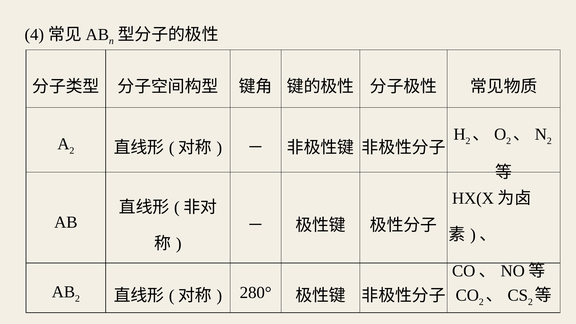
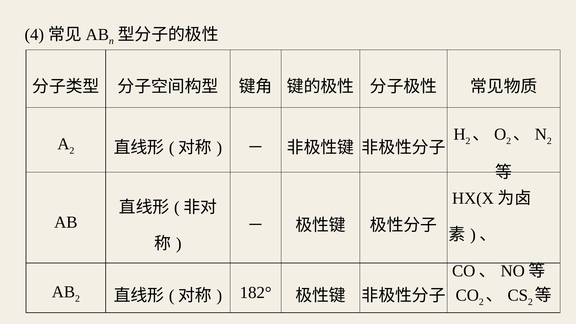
280°: 280° -> 182° (256, 293)
